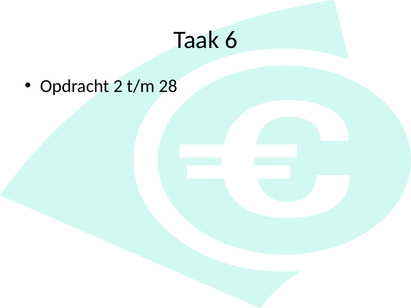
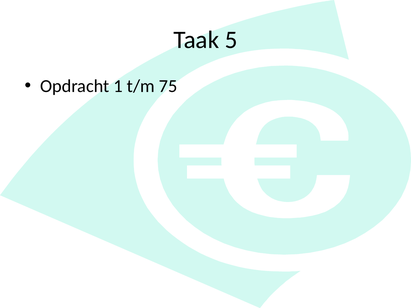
6: 6 -> 5 (231, 40)
2: 2 -> 1 (118, 86)
28: 28 -> 75 (168, 86)
